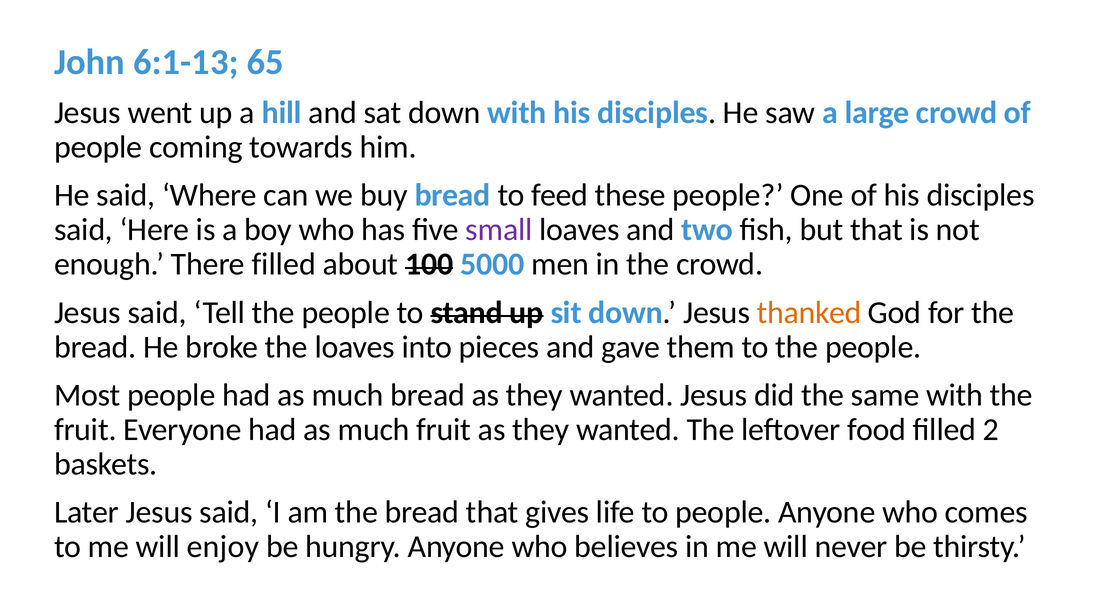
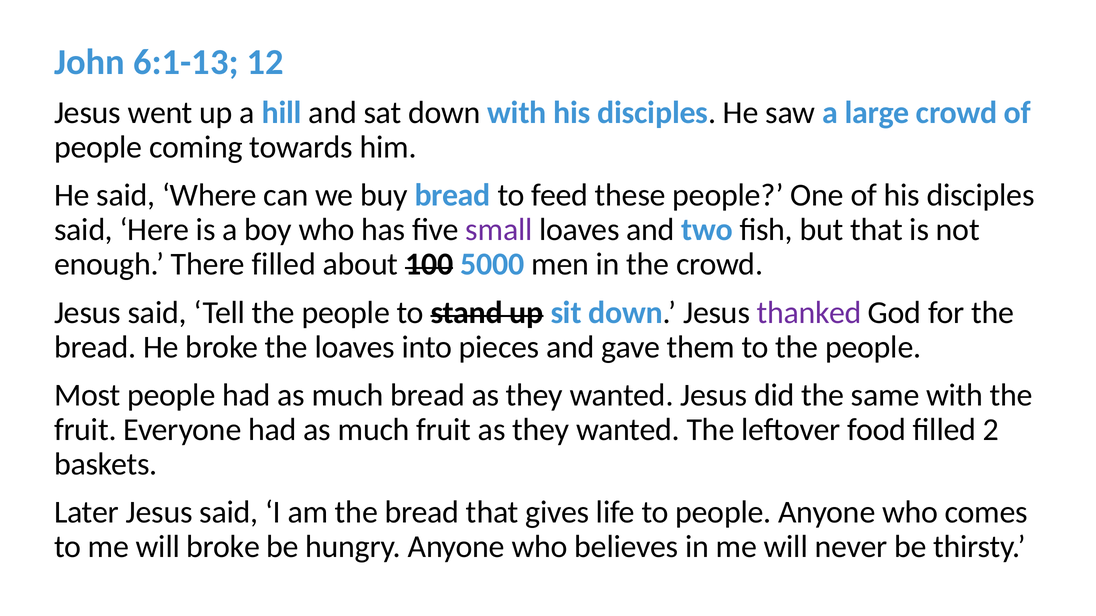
65: 65 -> 12 (265, 62)
thanked colour: orange -> purple (809, 313)
will enjoy: enjoy -> broke (223, 547)
